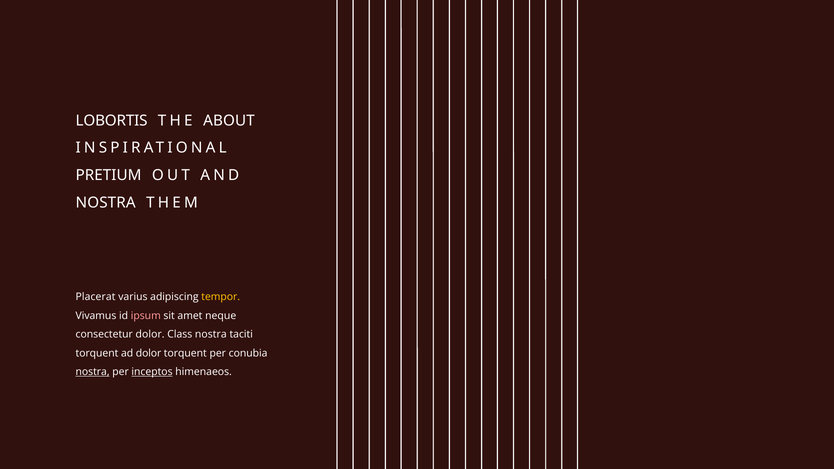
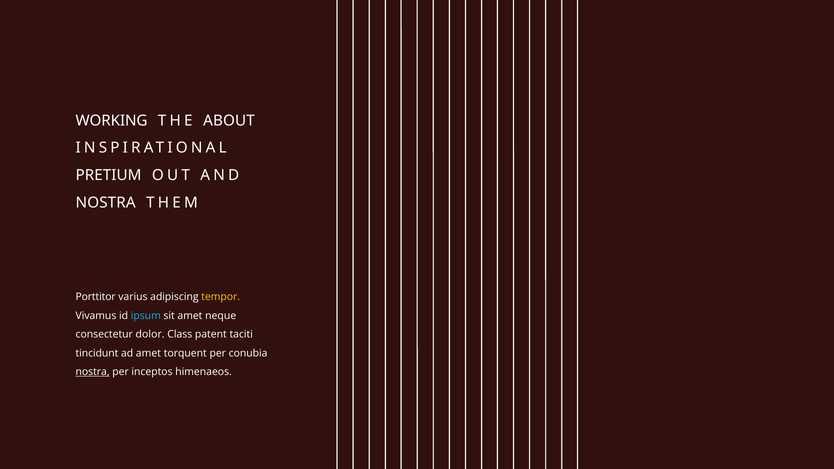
LOBORTIS: LOBORTIS -> WORKING (112, 121)
Placerat: Placerat -> Porttitor (96, 297)
ipsum colour: pink -> light blue (146, 316)
Class nostra: nostra -> patent (211, 334)
torquent: torquent -> tincidunt (97, 353)
ad dolor: dolor -> amet (148, 353)
inceptos underline: present -> none (152, 372)
